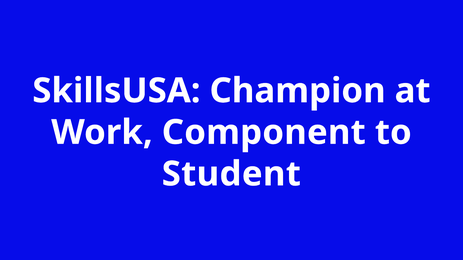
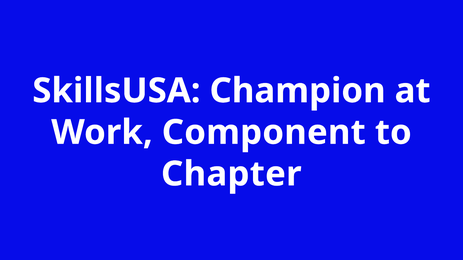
Student: Student -> Chapter (231, 174)
